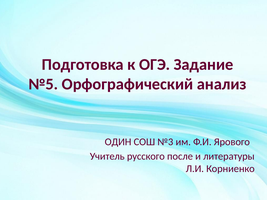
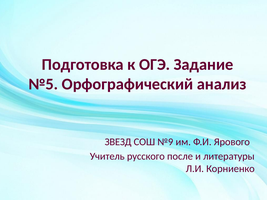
ОДИН: ОДИН -> ЗВЕЗД (118, 142)
№3: №3 -> №9 (165, 142)
